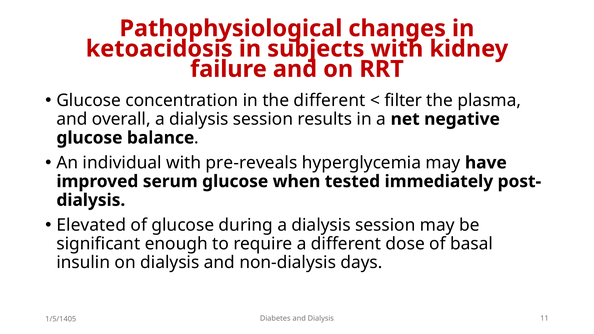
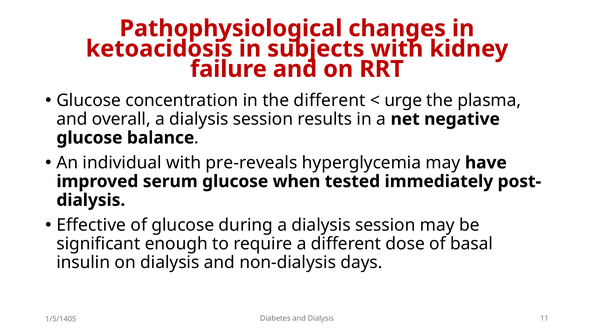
filter: filter -> urge (403, 100)
Elevated: Elevated -> Effective (91, 225)
